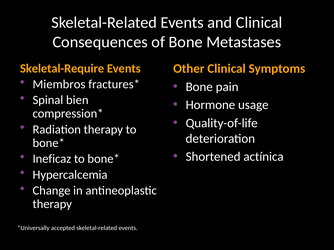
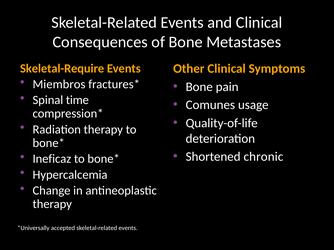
bien: bien -> time (77, 100)
Hormone: Hormone -> Comunes (210, 105)
actínica: actínica -> chronic (263, 157)
